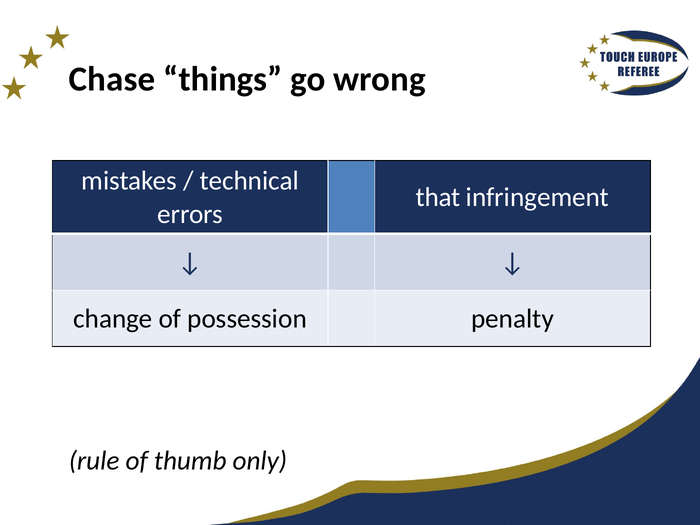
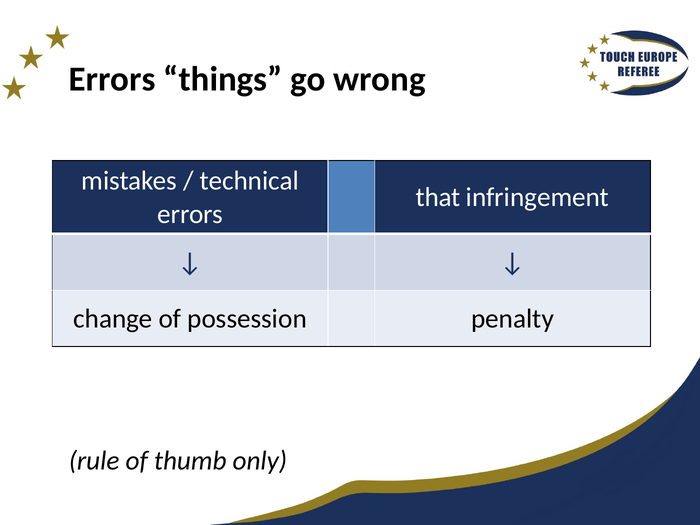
Chase: Chase -> Errors (112, 79)
